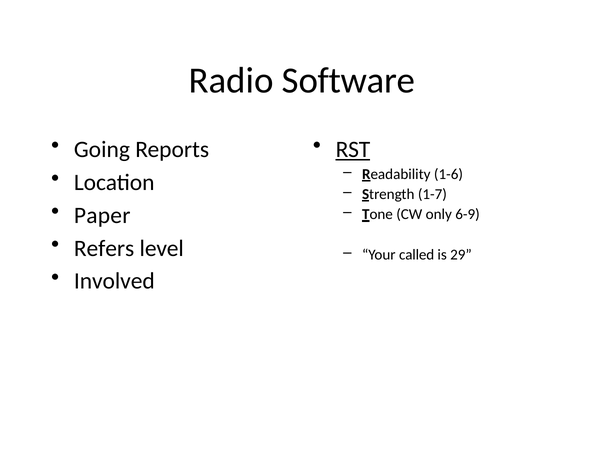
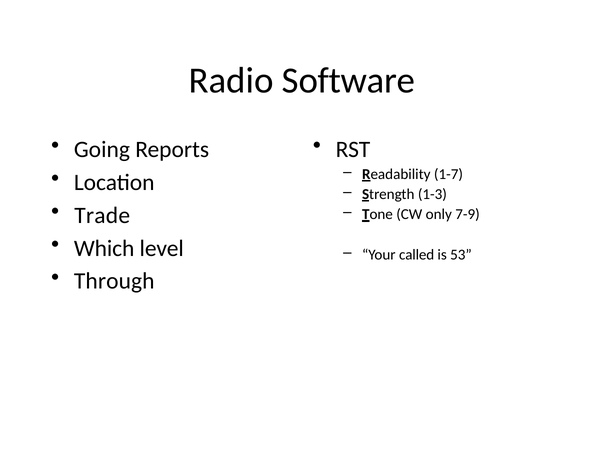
RST underline: present -> none (353, 150)
1-6: 1-6 -> 1-7 (448, 174)
1-7: 1-7 -> 1-3 (432, 194)
Paper: Paper -> Trade (102, 215)
6-9: 6-9 -> 7-9 (468, 214)
Refers: Refers -> Which (104, 248)
29: 29 -> 53 (461, 255)
Involved: Involved -> Through (114, 281)
